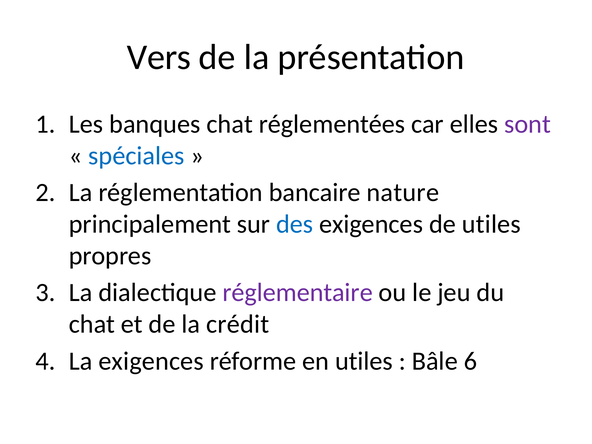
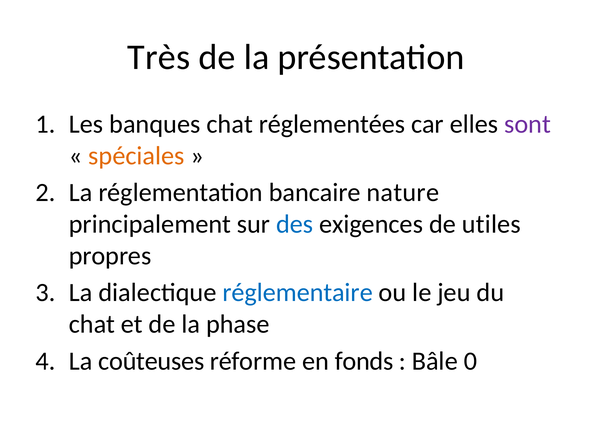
Vers: Vers -> Très (159, 57)
spéciales colour: blue -> orange (136, 156)
réglementaire colour: purple -> blue (298, 293)
crédit: crédit -> phase (238, 324)
La exigences: exigences -> coûteuses (151, 361)
en utiles: utiles -> fonds (364, 361)
6: 6 -> 0 (470, 361)
